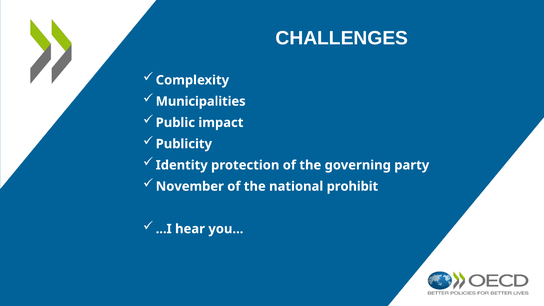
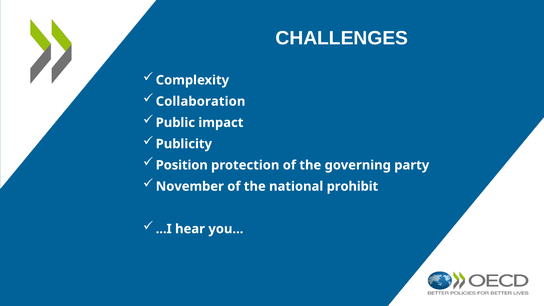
Municipalities: Municipalities -> Collaboration (201, 101)
Identity: Identity -> Position (182, 165)
